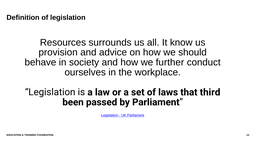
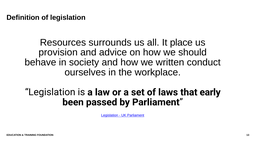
know: know -> place (181, 43)
further: further -> written (170, 63)
third: third -> early (210, 93)
